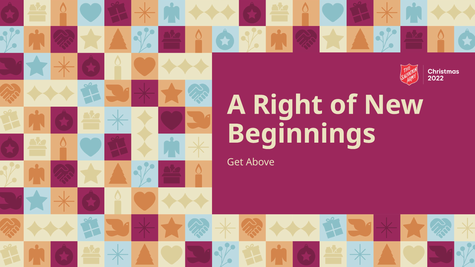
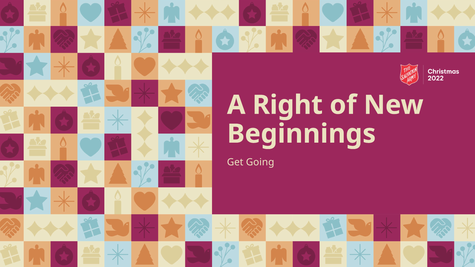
Above: Above -> Going (260, 162)
